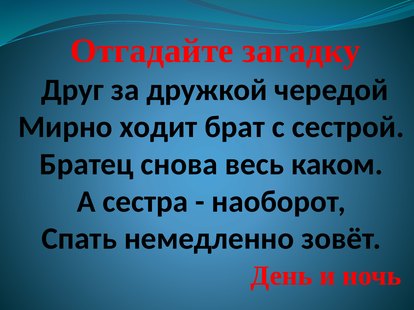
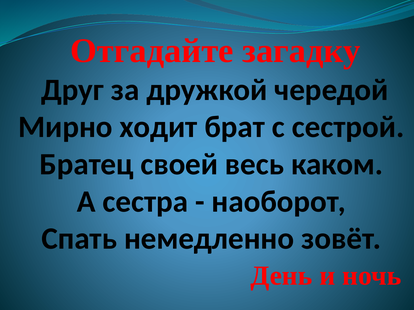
снова: снова -> своей (179, 165)
